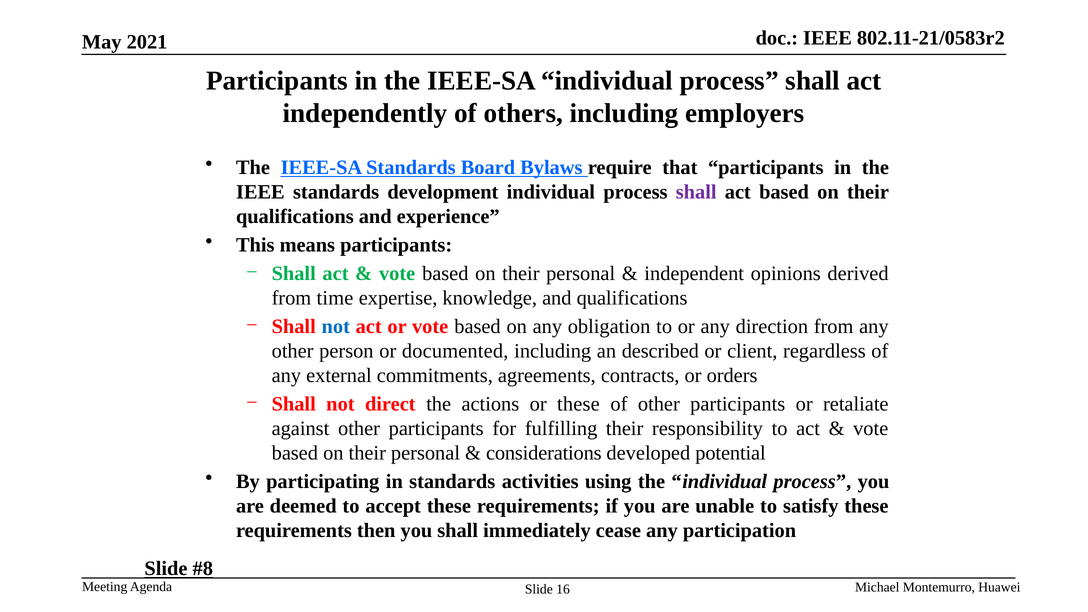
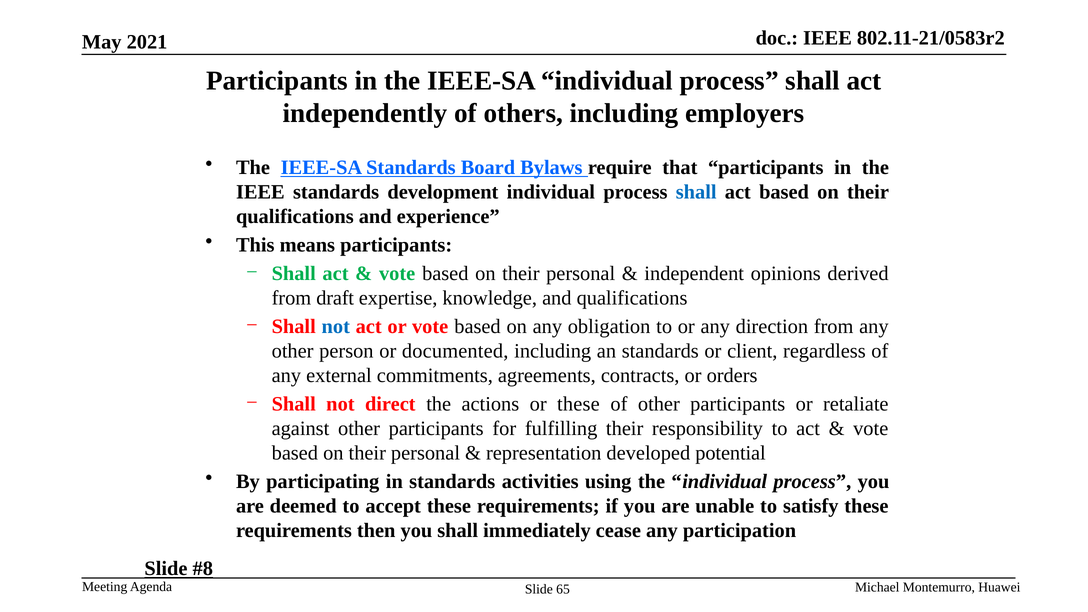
shall colour: purple -> blue (696, 192)
time: time -> draft (335, 298)
an described: described -> standards (660, 351)
considerations: considerations -> representation (544, 453)
16: 16 -> 65 (563, 589)
